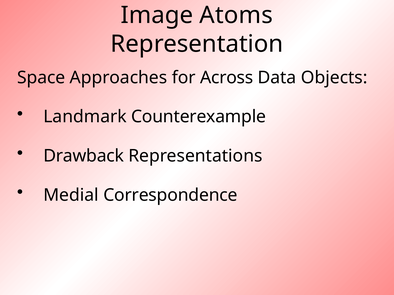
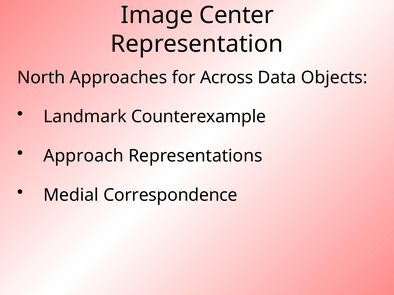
Atoms: Atoms -> Center (236, 15)
Space: Space -> North (41, 78)
Drawback: Drawback -> Approach (83, 156)
